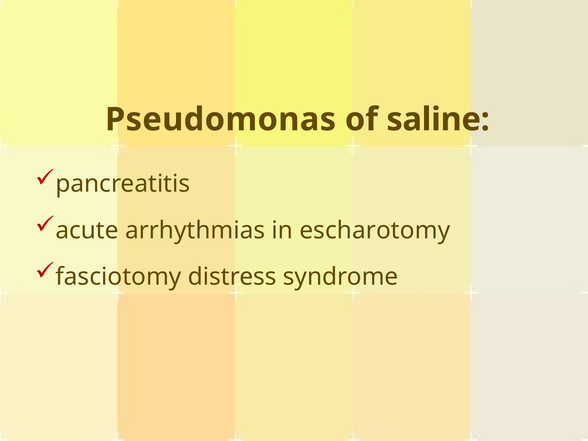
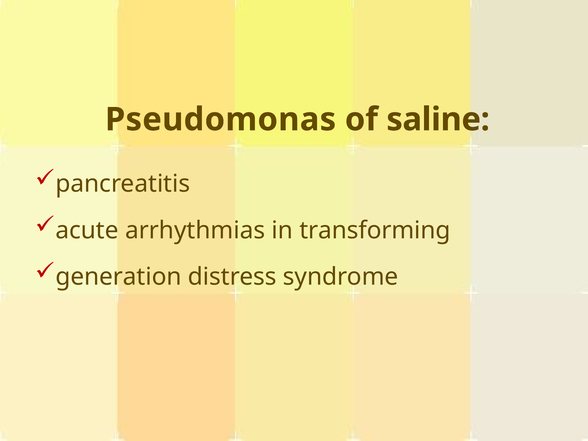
escharotomy: escharotomy -> transforming (375, 230)
fasciotomy: fasciotomy -> generation (118, 277)
